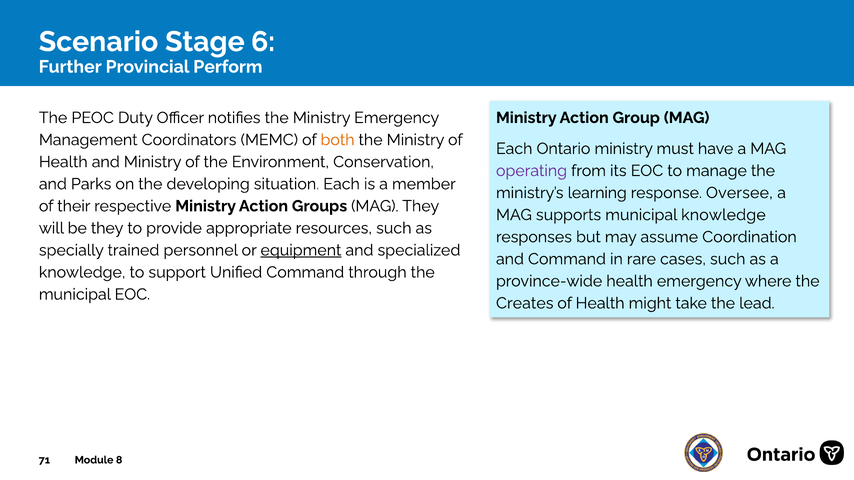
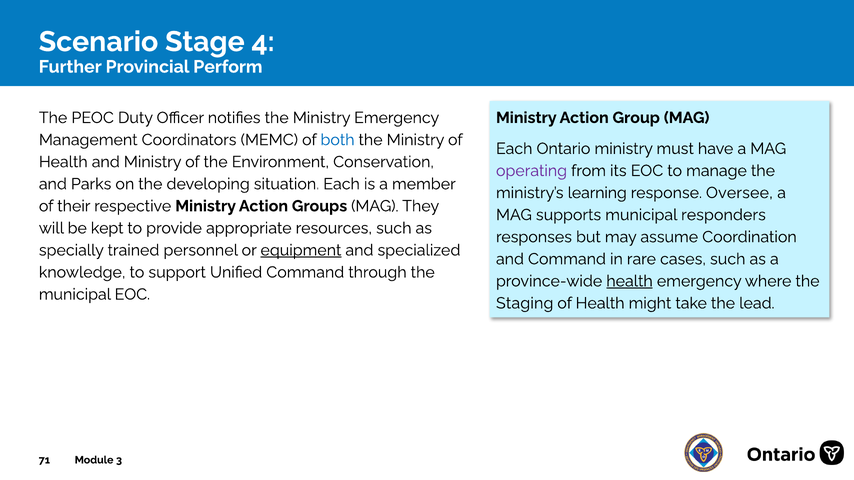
6: 6 -> 4 (263, 42)
both colour: orange -> blue (338, 140)
municipal knowledge: knowledge -> responders (723, 215)
be they: they -> kept (107, 228)
health underline: none -> present (630, 281)
Creates: Creates -> Staging (525, 303)
8: 8 -> 3 (119, 460)
